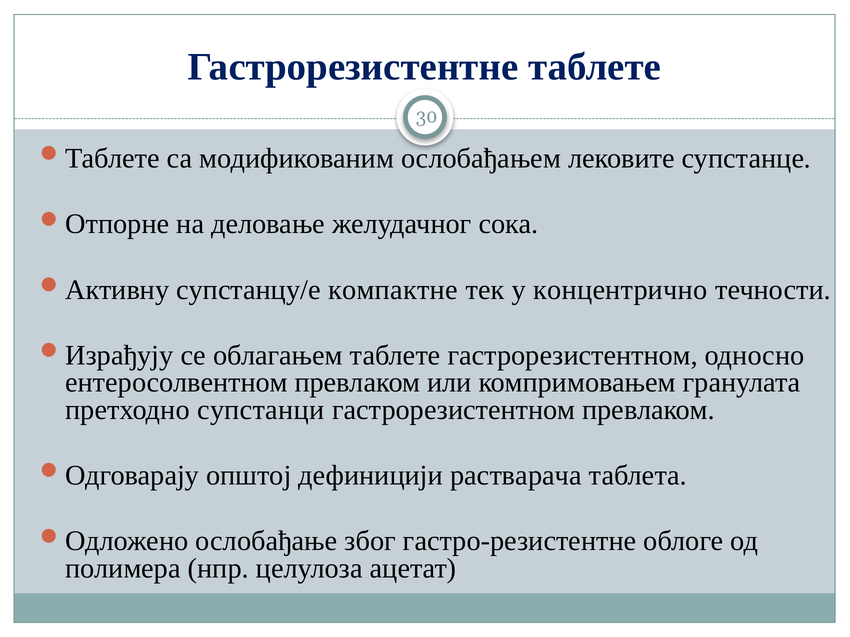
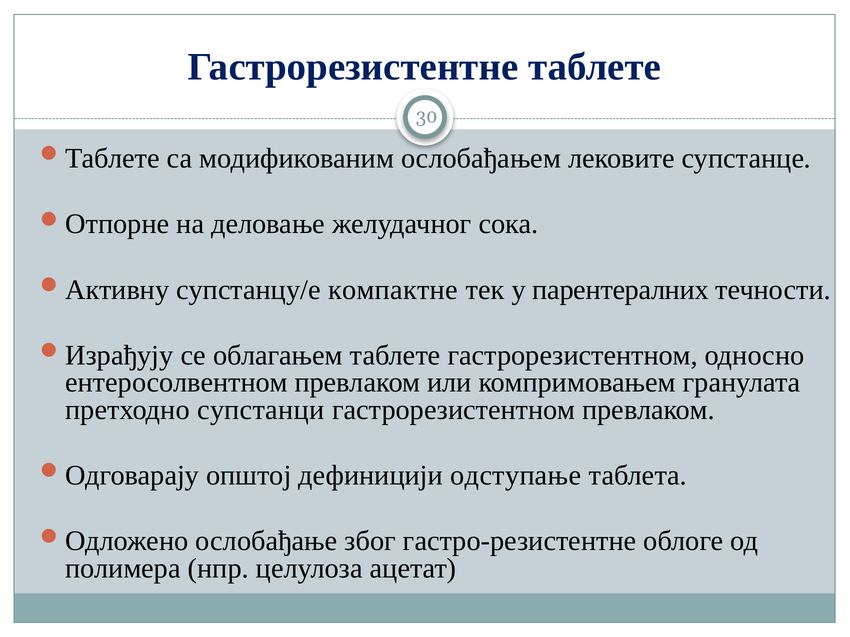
концентрично: концентрично -> парентералних (621, 290)
растварача: растварача -> одступање (516, 476)
